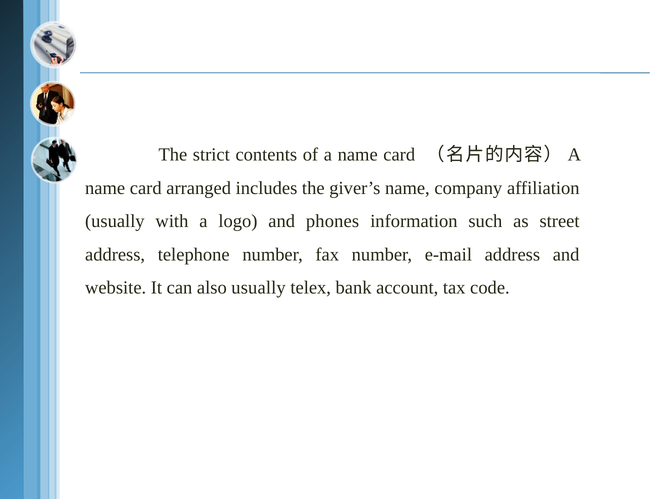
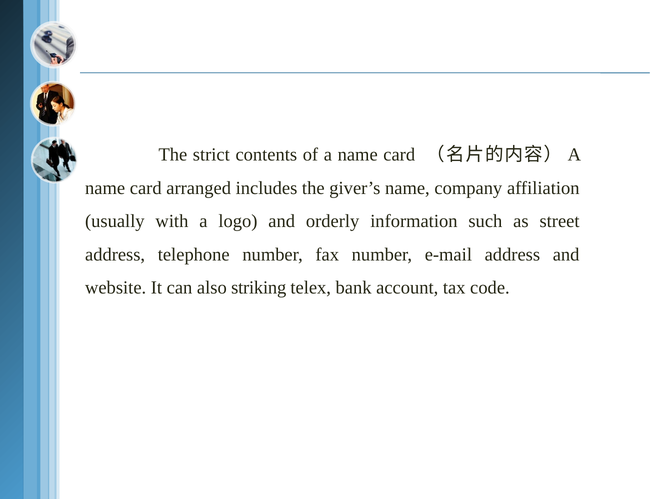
phones: phones -> orderly (333, 221)
also usually: usually -> striking (259, 288)
